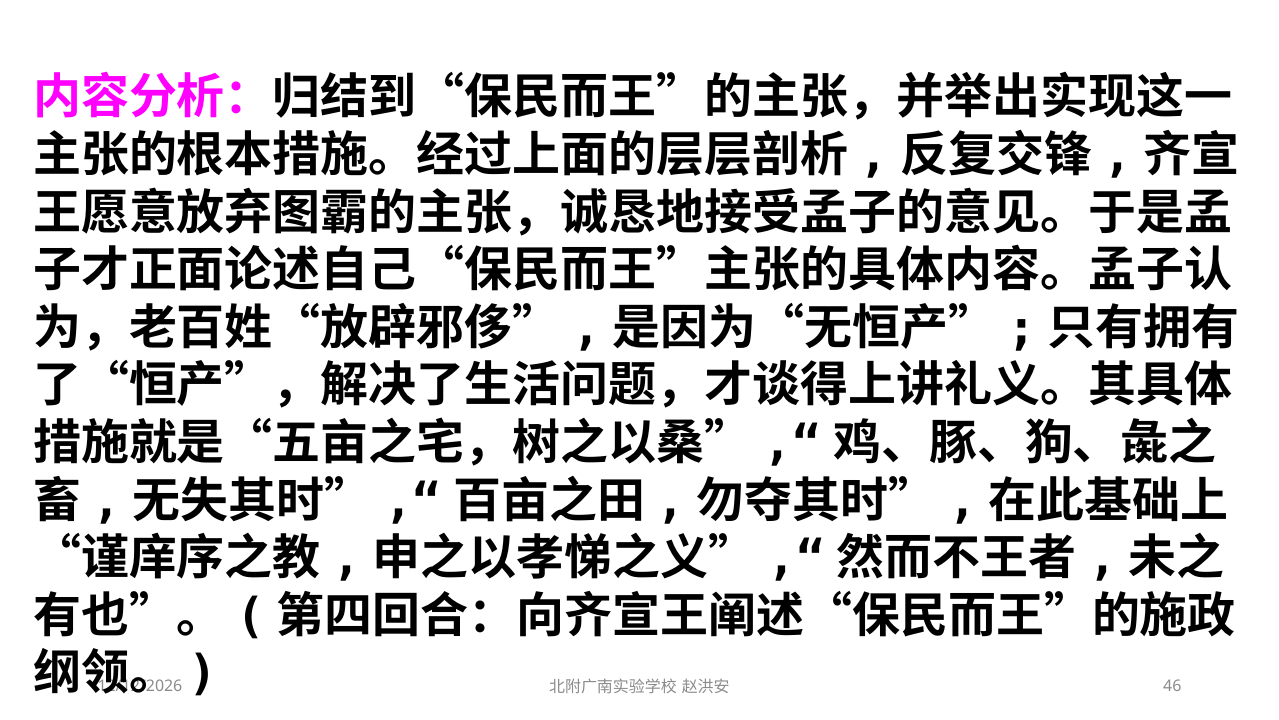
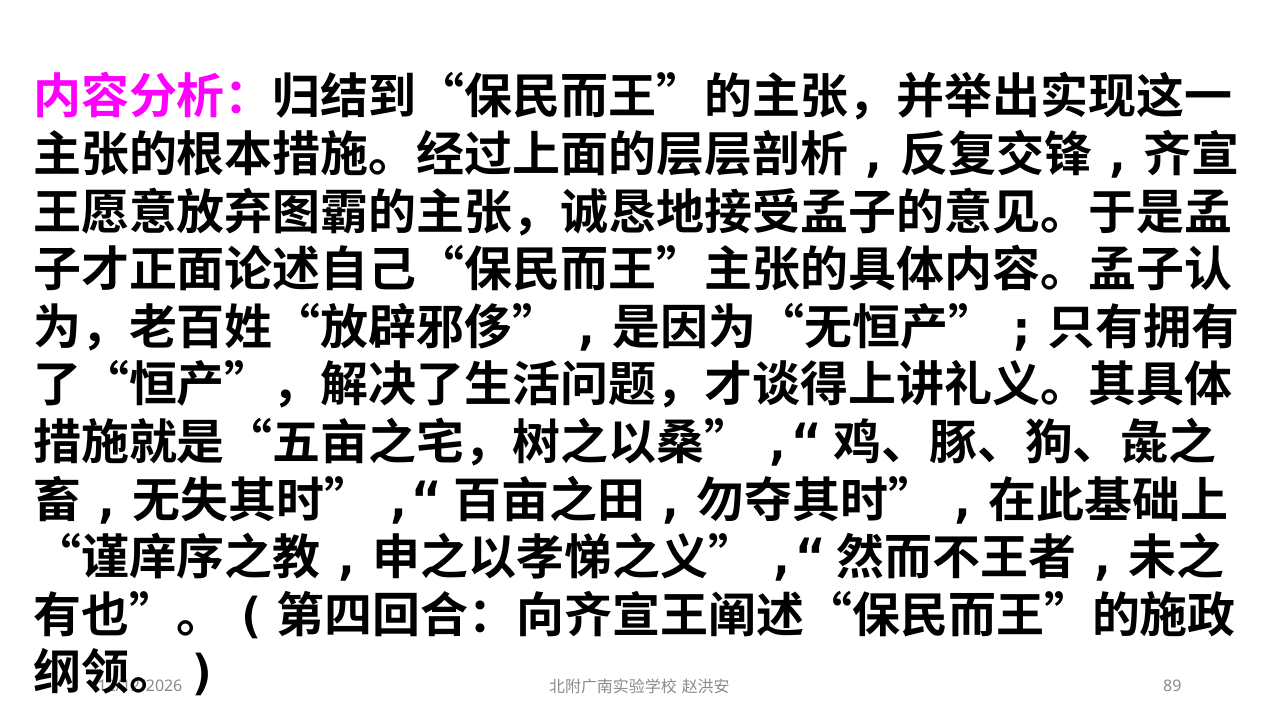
46: 46 -> 89 (1172, 686)
